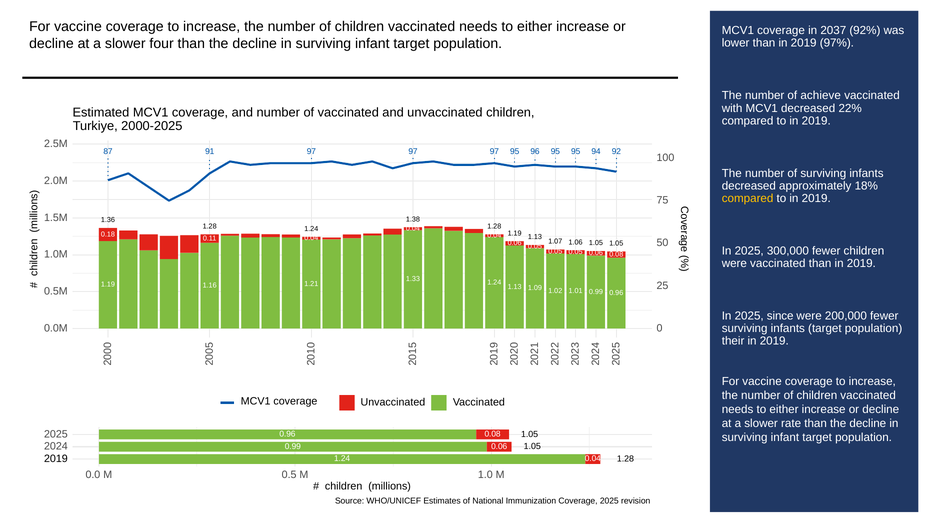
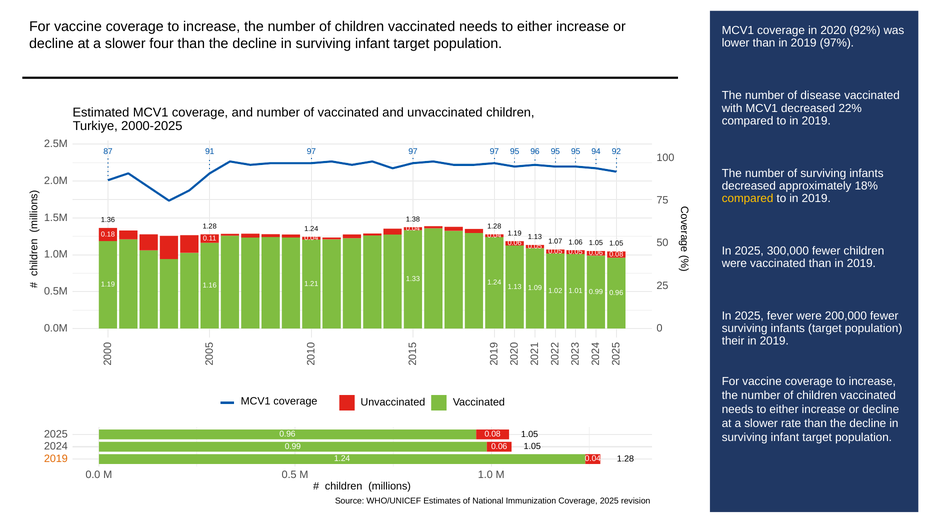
2037: 2037 -> 2020 (833, 31)
achieve: achieve -> disease (821, 96)
since: since -> fever (780, 316)
2019 colour: black -> orange (56, 459)
